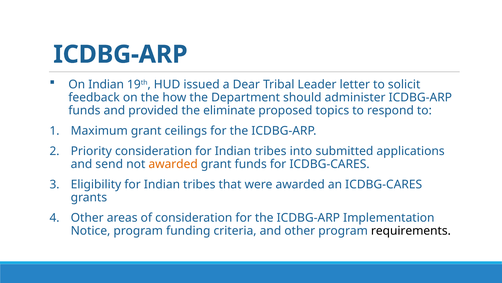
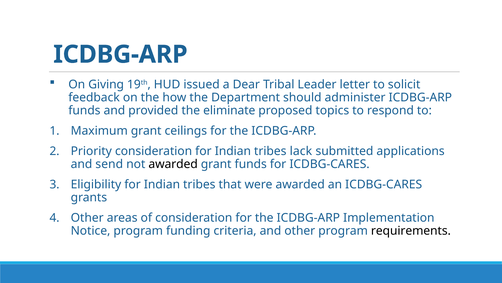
On Indian: Indian -> Giving (106, 84)
into: into -> lack (301, 151)
awarded colour: orange -> black (173, 164)
